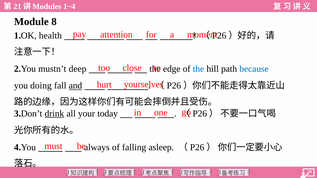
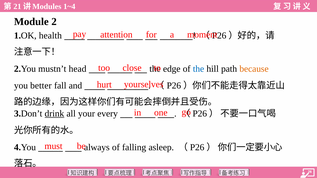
8: 8 -> 2 (54, 22)
deep: deep -> head (78, 69)
because colour: blue -> orange (254, 69)
doing: doing -> better (41, 86)
and underline: present -> none (75, 86)
today: today -> every (108, 114)
